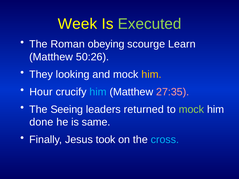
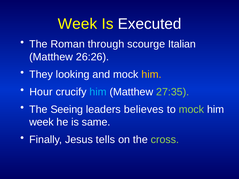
Executed colour: light green -> white (150, 24)
obeying: obeying -> through (106, 44)
Learn: Learn -> Italian (182, 44)
50:26: 50:26 -> 26:26 (92, 57)
27:35 colour: pink -> light green (173, 92)
returned: returned -> believes (144, 110)
done: done -> week (41, 122)
took: took -> tells (105, 140)
cross colour: light blue -> light green (165, 140)
